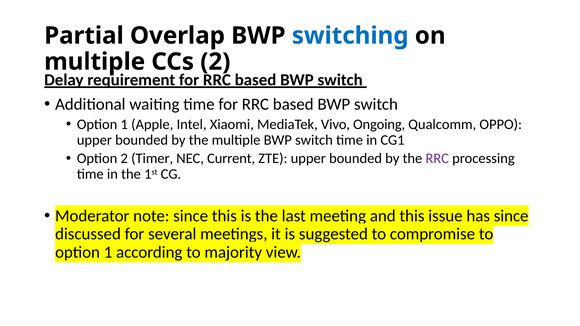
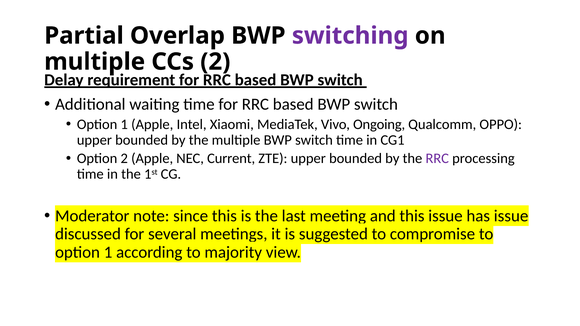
switching colour: blue -> purple (350, 36)
2 Timer: Timer -> Apple (152, 159)
since: since -> issue (511, 216)
